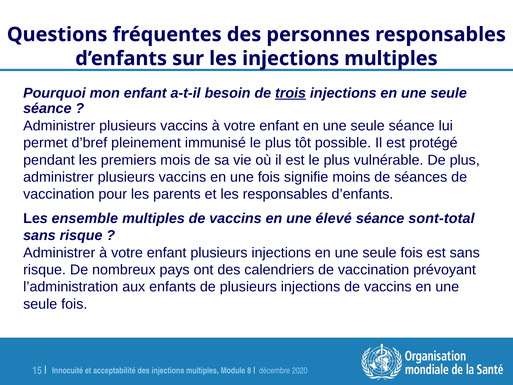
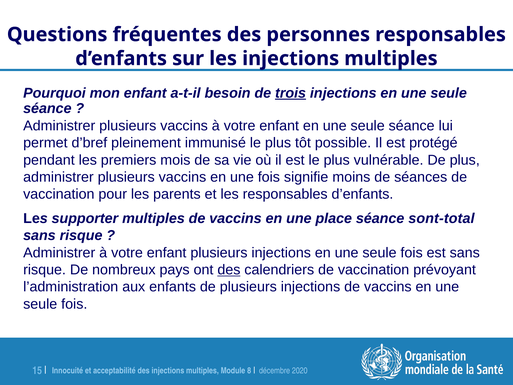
ensemble: ensemble -> supporter (85, 218)
élevé: élevé -> place (334, 218)
des underline: none -> present (229, 270)
